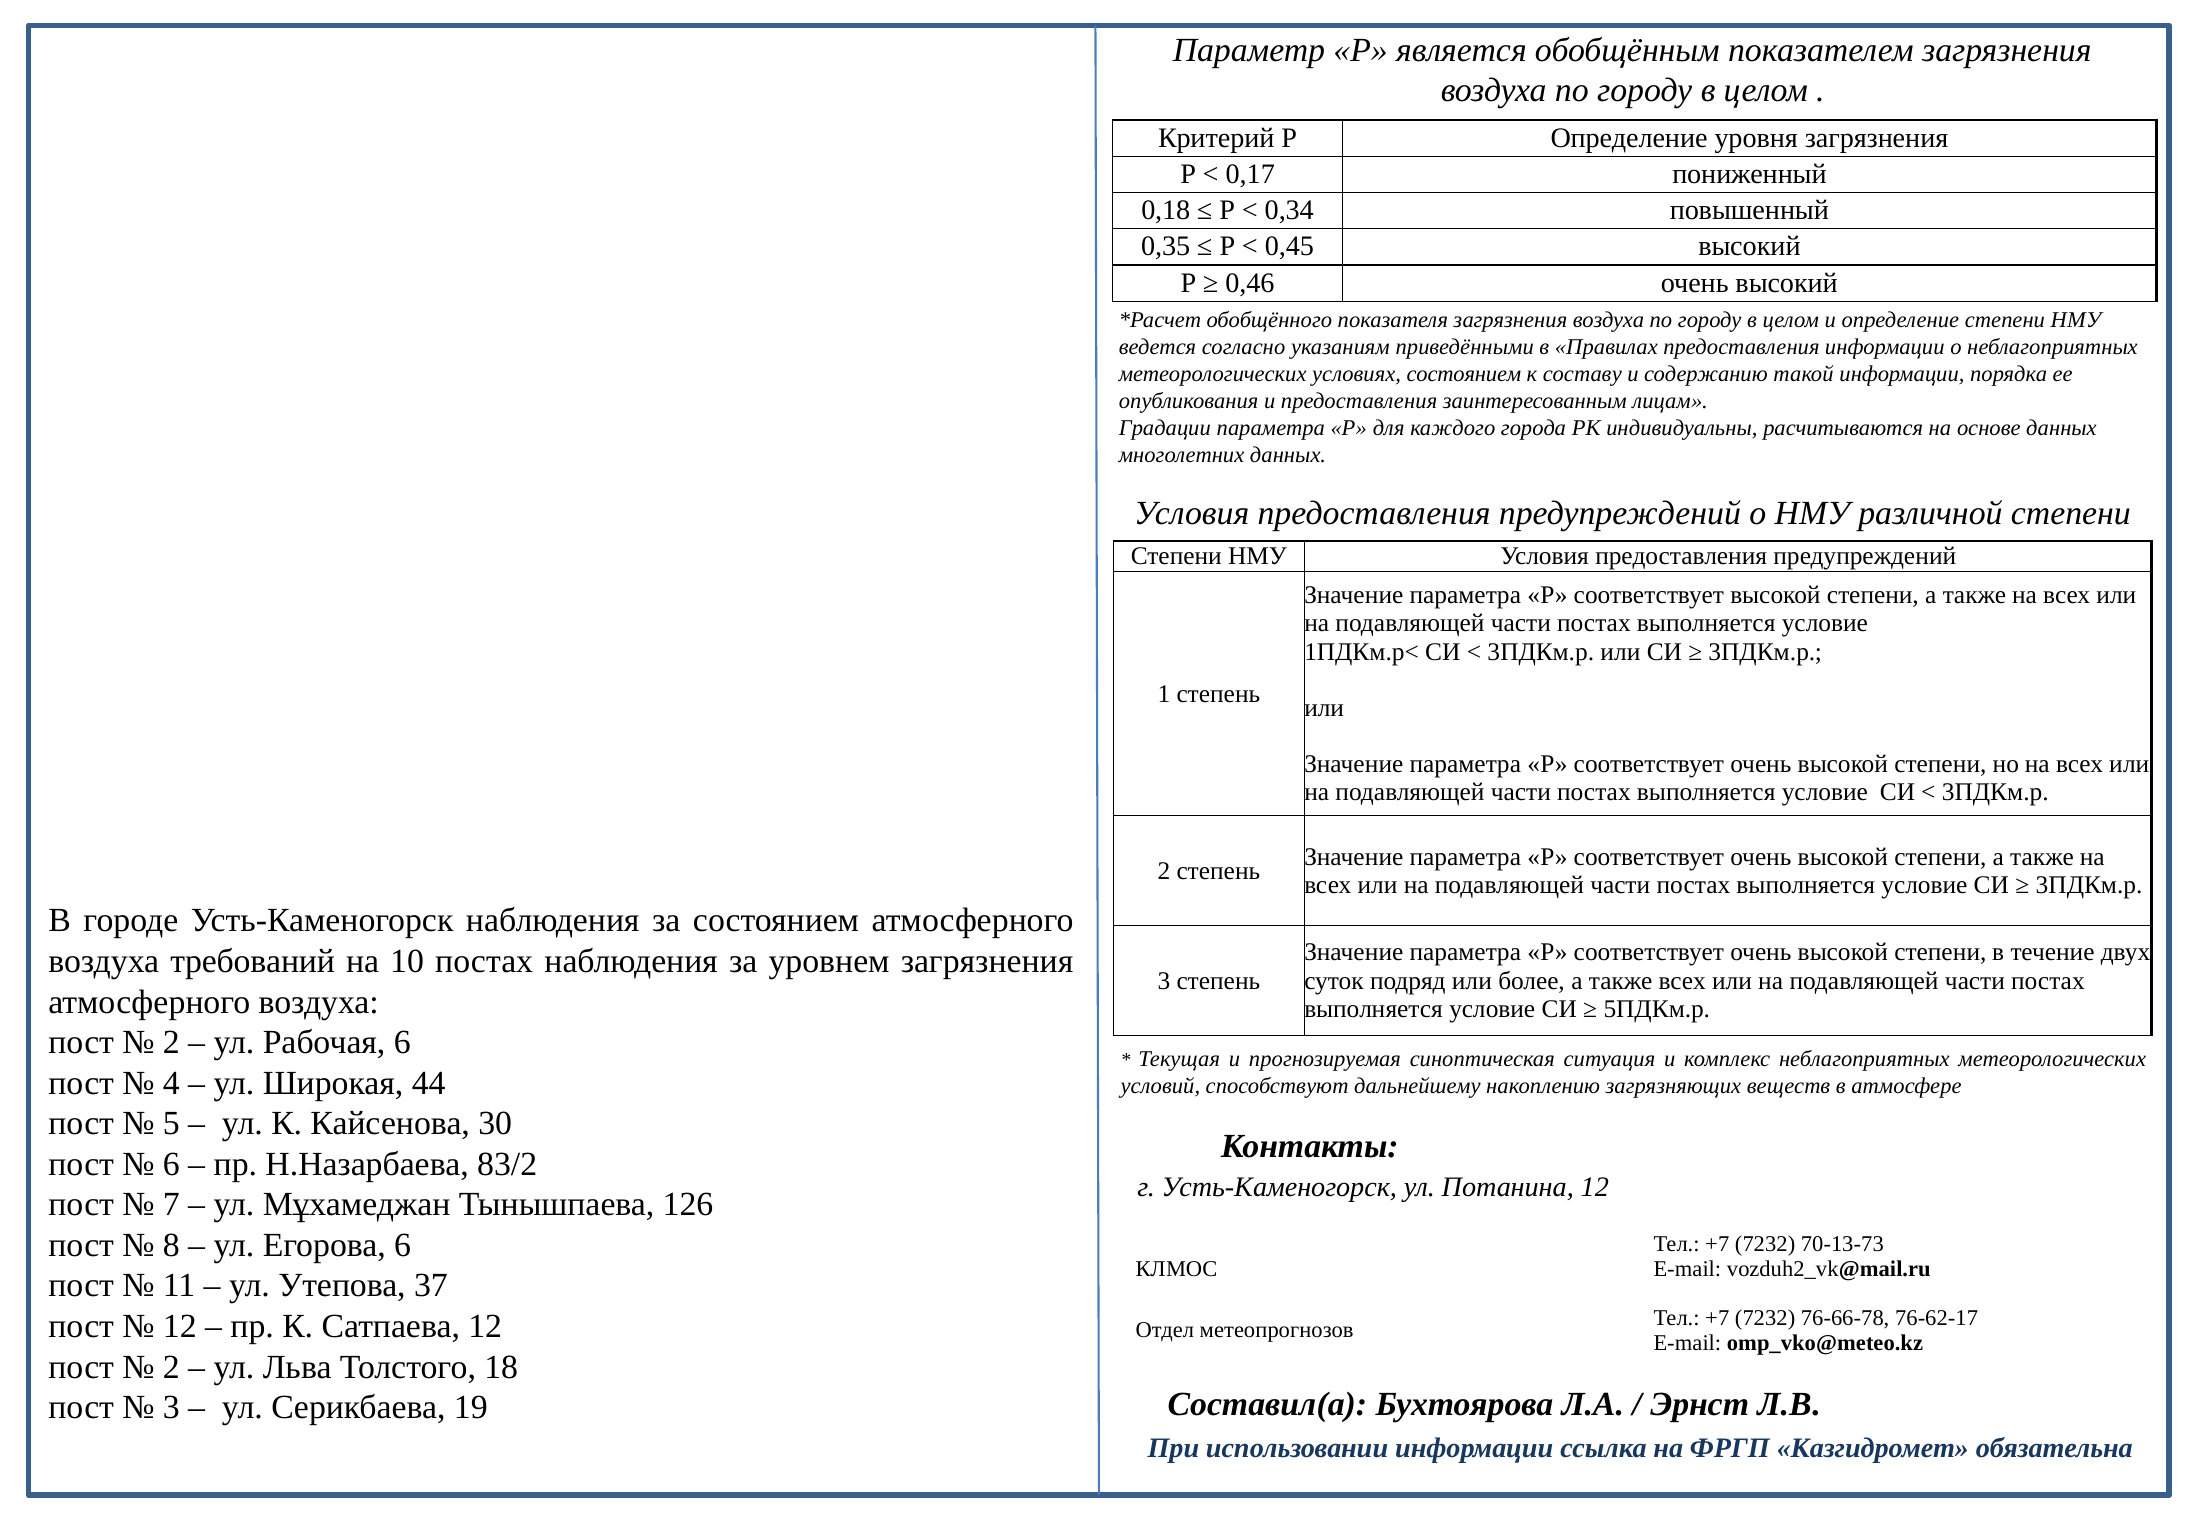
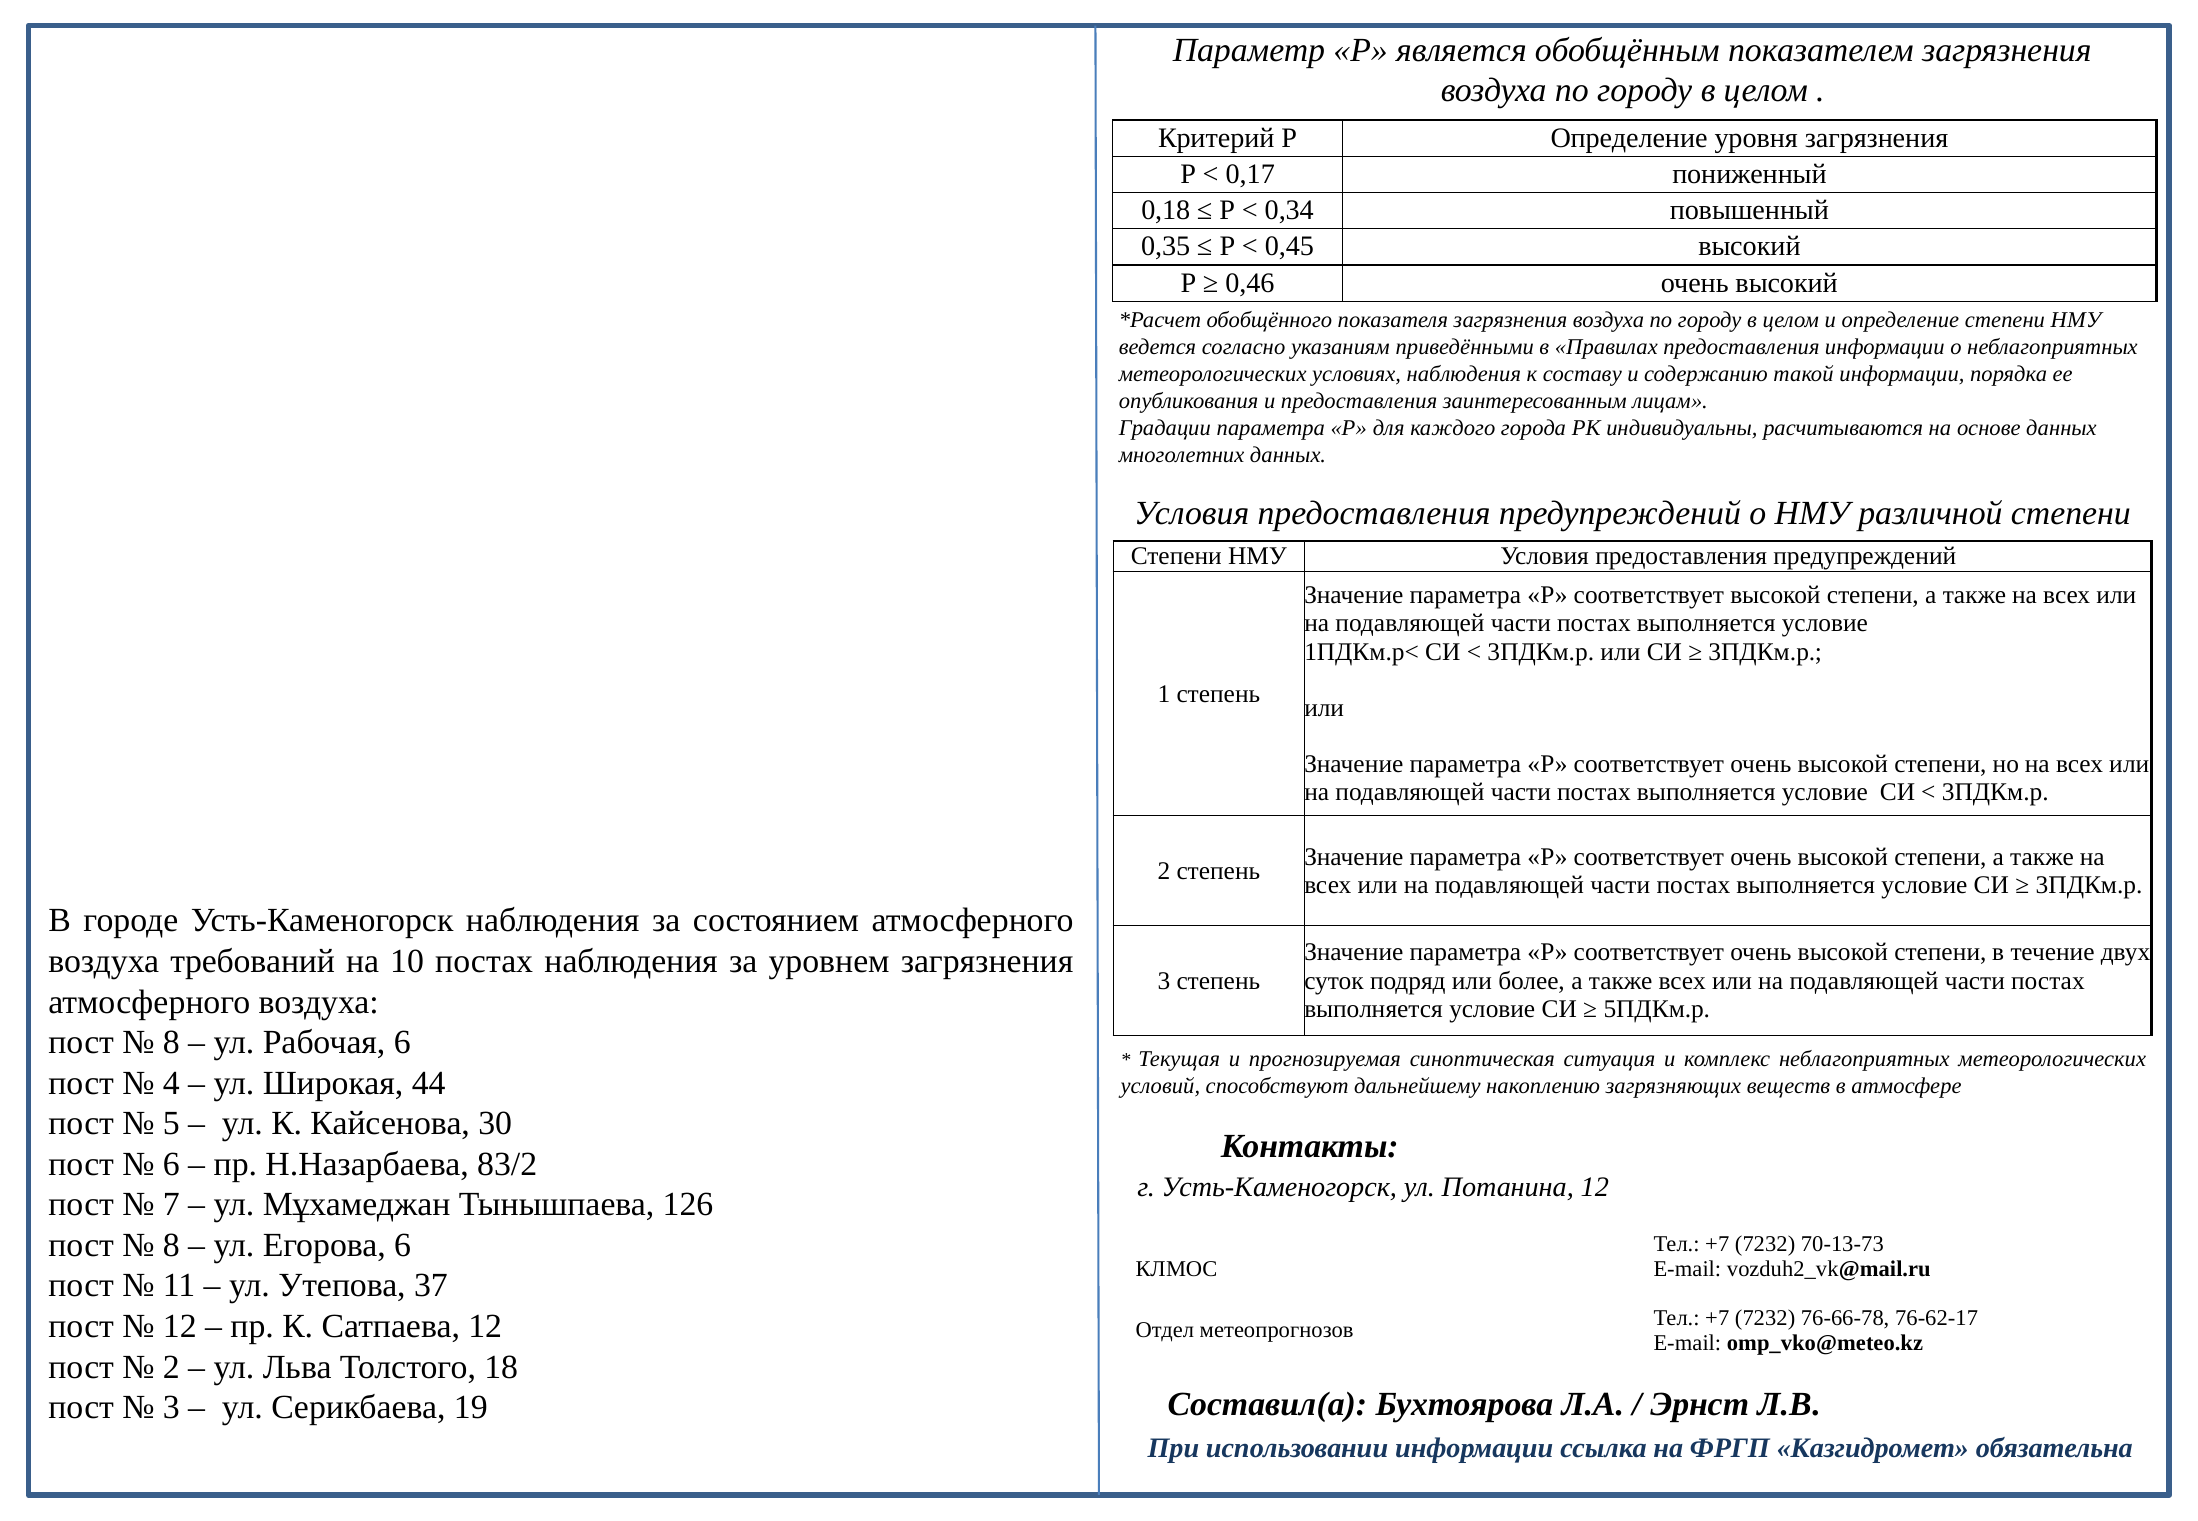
условиях состоянием: состоянием -> наблюдения (1464, 374)
2: 2 -> 8 (171, 1043)
